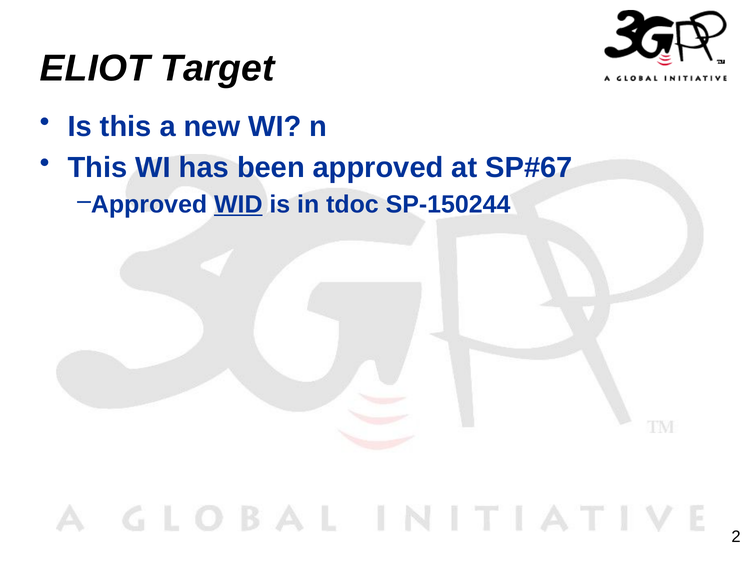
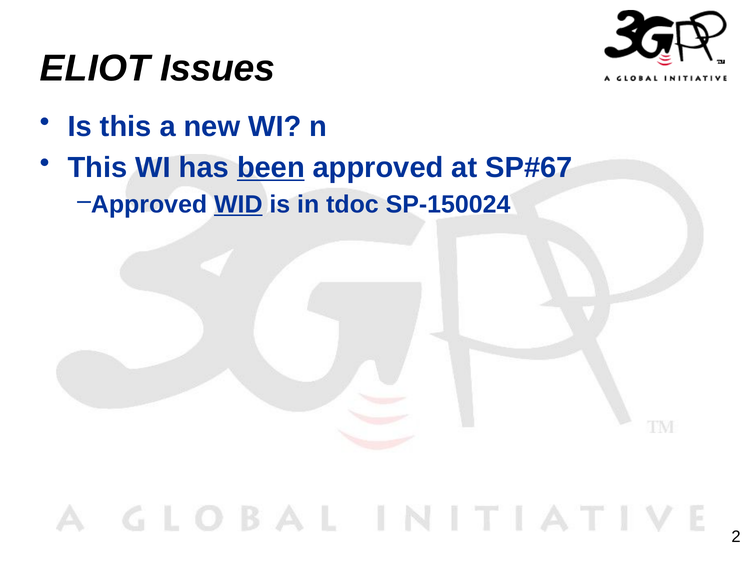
Target: Target -> Issues (218, 68)
been underline: none -> present (271, 168)
SP-150244: SP-150244 -> SP-150024 (448, 205)
